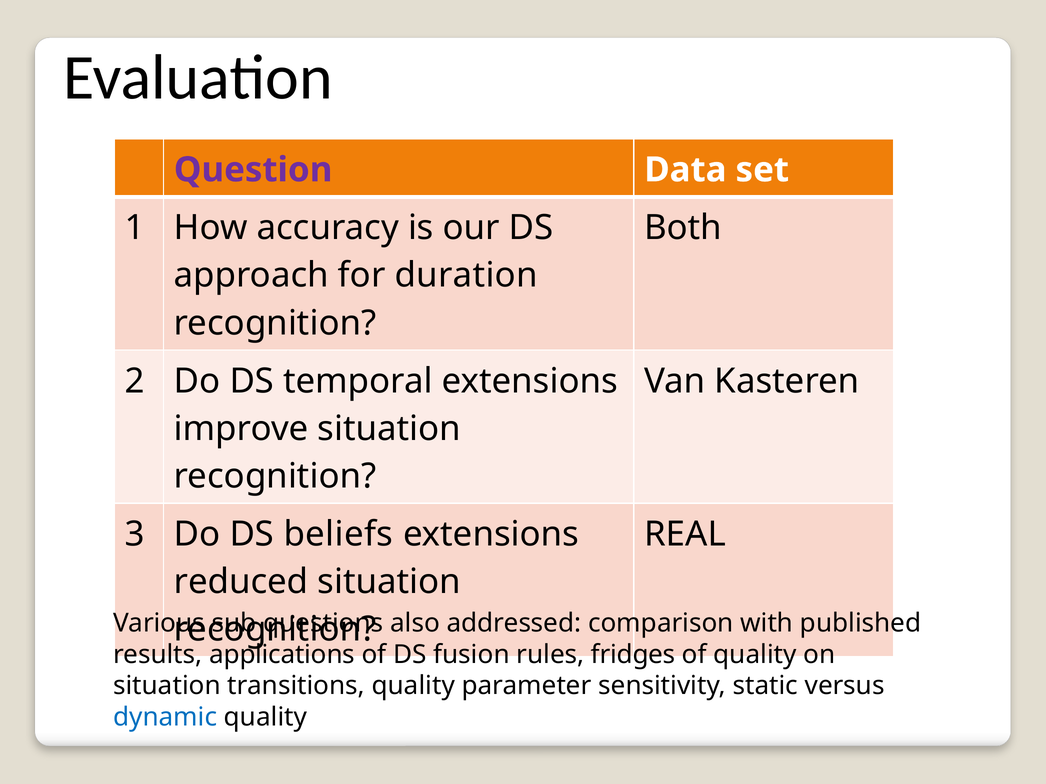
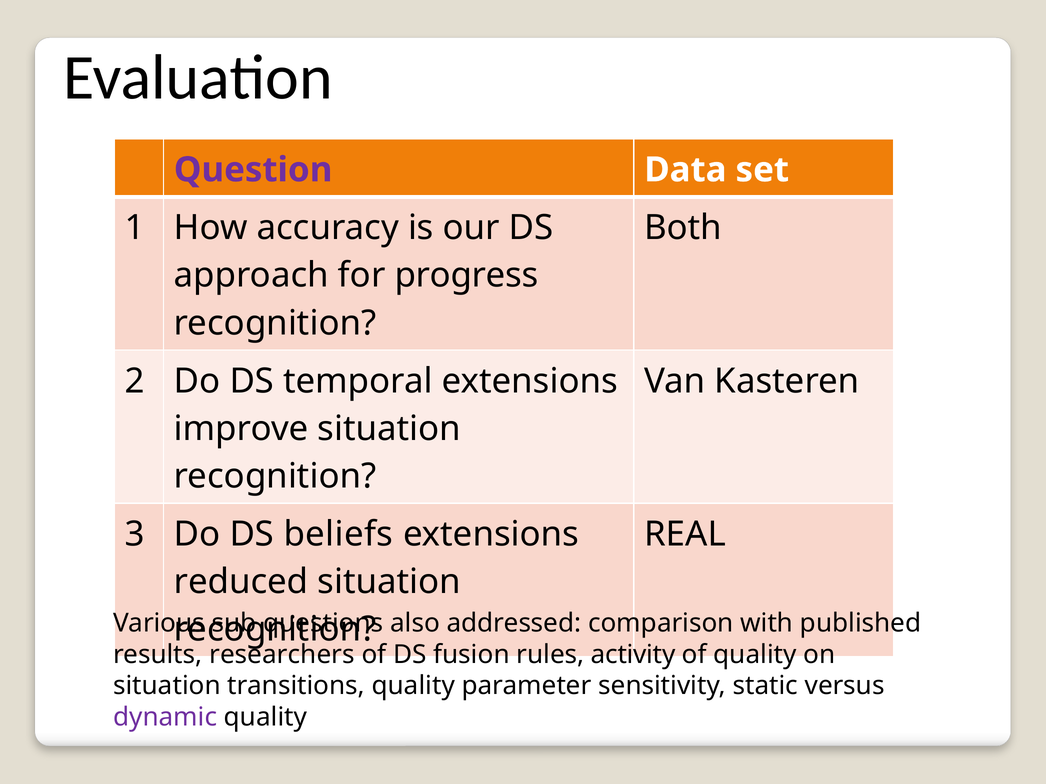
duration: duration -> progress (466, 276)
applications: applications -> researchers (282, 655)
fridges: fridges -> activity (633, 655)
dynamic colour: blue -> purple (165, 718)
